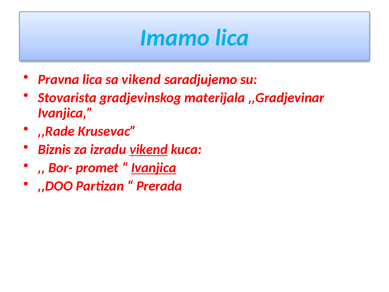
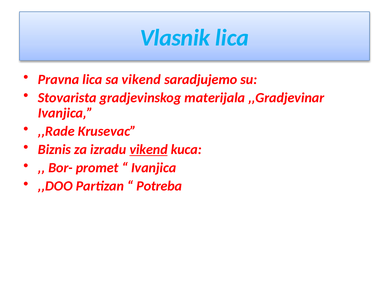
Imamo: Imamo -> Vlasnik (175, 38)
Ivanjica underline: present -> none (154, 168)
Prerada: Prerada -> Potreba (159, 186)
